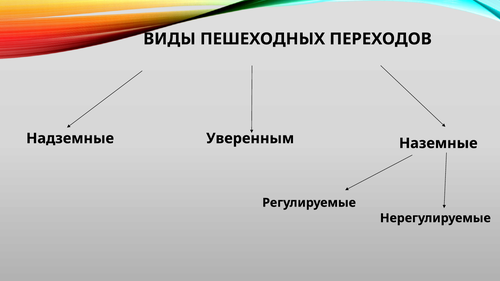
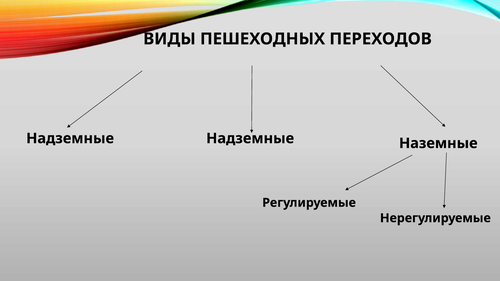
Надземные Уверенным: Уверенным -> Надземные (250, 139)
